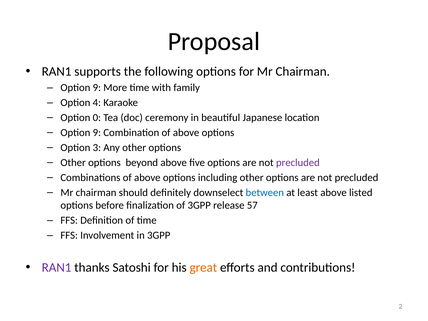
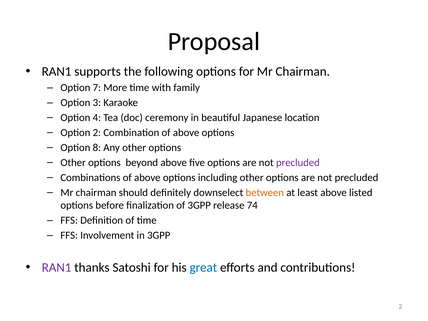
9: 9 -> 7 (97, 88)
4: 4 -> 3 (97, 103)
0: 0 -> 4 (97, 118)
9: 9 -> 2 (97, 133)
3: 3 -> 8 (97, 148)
between colour: blue -> orange (265, 193)
57: 57 -> 74 (252, 205)
great colour: orange -> blue (203, 267)
